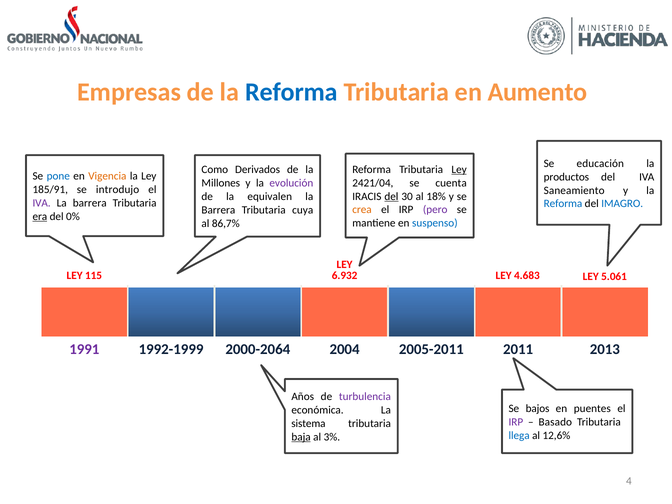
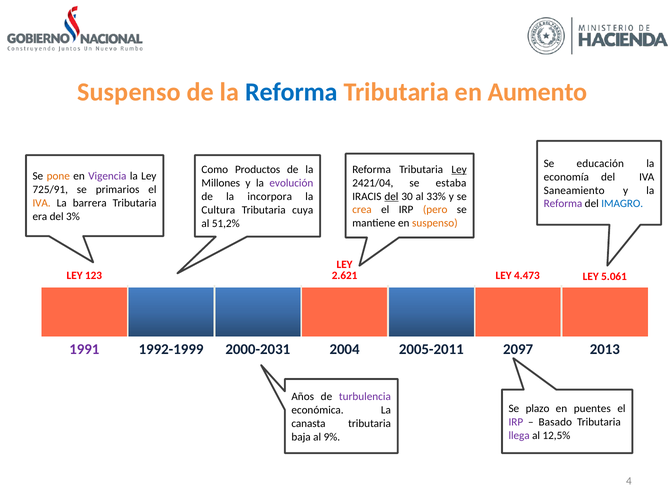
Empresas: Empresas -> Suspenso (129, 92)
Derivados: Derivados -> Productos (258, 170)
pone colour: blue -> orange (58, 176)
Vigencia colour: orange -> purple (107, 176)
productos: productos -> economía (566, 177)
cuenta: cuenta -> estaba (451, 183)
185/91: 185/91 -> 725/91 (50, 190)
introdujo: introdujo -> primarios (118, 190)
18%: 18% -> 33% (436, 196)
equivalen: equivalen -> incorpora (270, 197)
IVA colour: purple -> orange (42, 203)
Reforma colour: blue -> purple (563, 204)
pero colour: purple -> orange (435, 210)
Barrera: Barrera -> Cultura (218, 210)
era underline: present -> none (40, 217)
0%: 0% -> 3% (73, 217)
suspenso colour: blue -> orange (435, 223)
86,7%: 86,7% -> 51,2% (226, 224)
115: 115 -> 123 (94, 276)
6.932: 6.932 -> 2.621 (345, 276)
4.683: 4.683 -> 4.473 (527, 276)
2000-2064: 2000-2064 -> 2000-2031 (258, 349)
2011: 2011 -> 2097 (518, 349)
bajos: bajos -> plazo (538, 409)
sistema: sistema -> canasta (308, 424)
llega colour: blue -> purple (519, 436)
12,6%: 12,6% -> 12,5% (556, 436)
baja underline: present -> none (301, 437)
3%: 3% -> 9% (332, 437)
